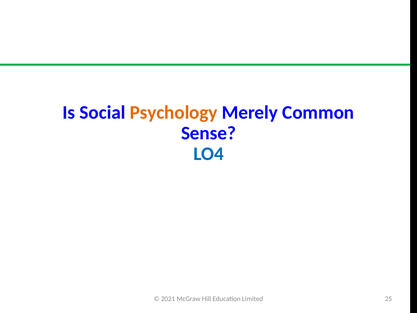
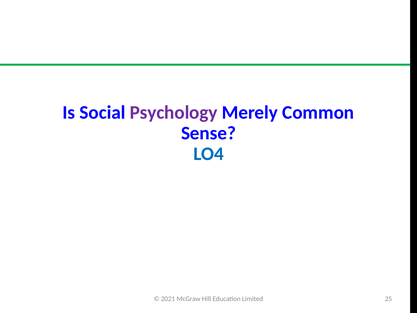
Psychology colour: orange -> purple (174, 113)
